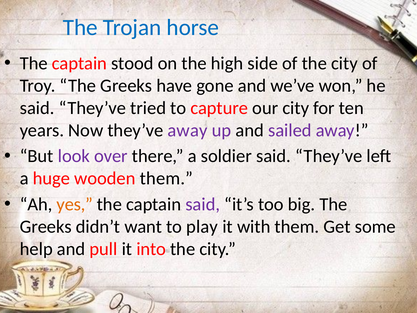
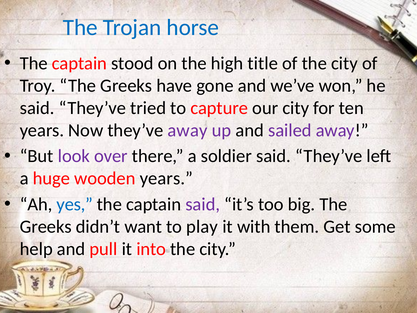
side: side -> title (263, 63)
wooden them: them -> years (166, 178)
yes colour: orange -> blue (75, 204)
